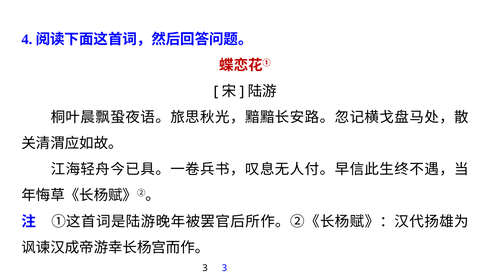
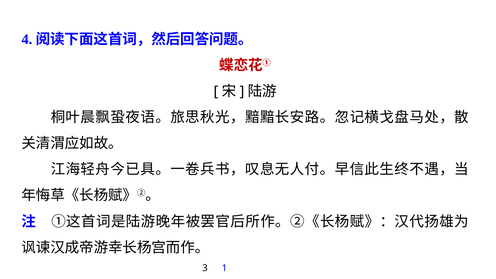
3 3: 3 -> 1 (224, 268)
